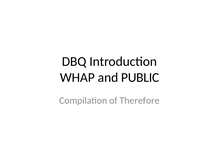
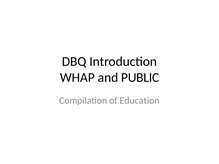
Therefore: Therefore -> Education (140, 101)
